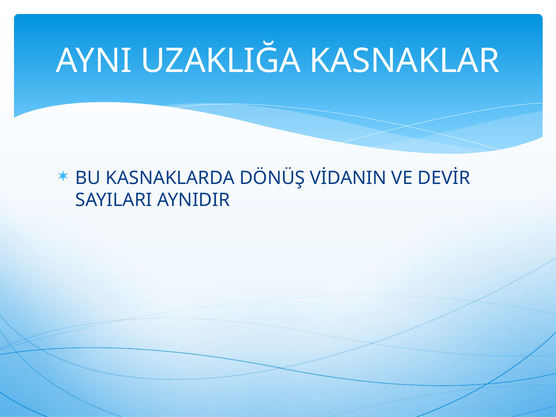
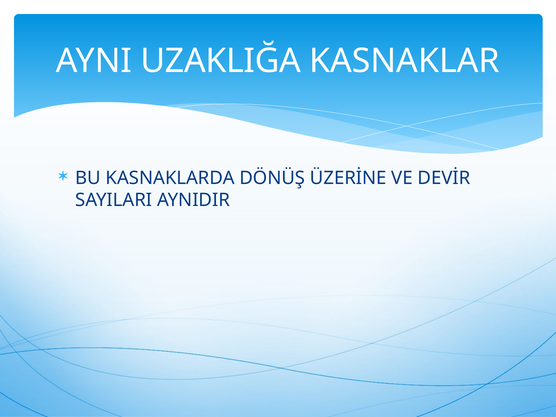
VİDANIN: VİDANIN -> ÜZERİNE (348, 178)
